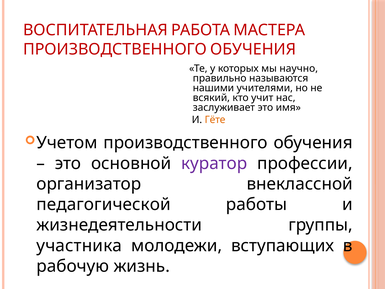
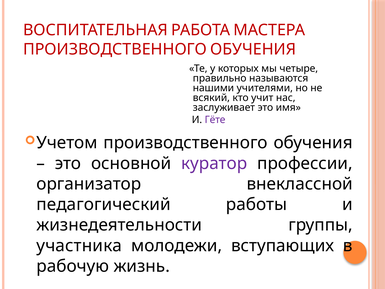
научно: научно -> четыре (299, 68)
Гёте colour: orange -> purple (215, 120)
педагогической: педагогической -> педагогический (104, 204)
